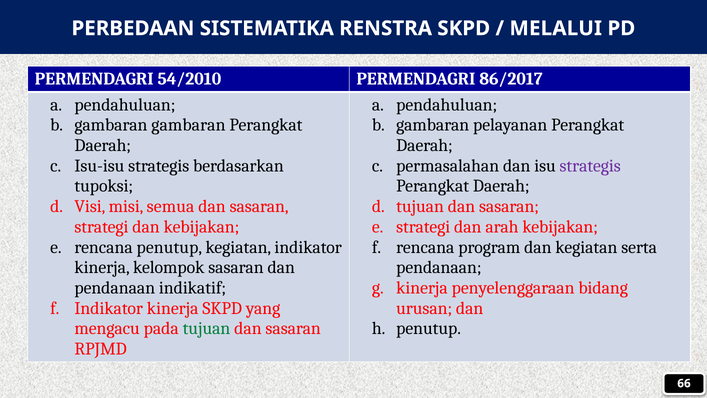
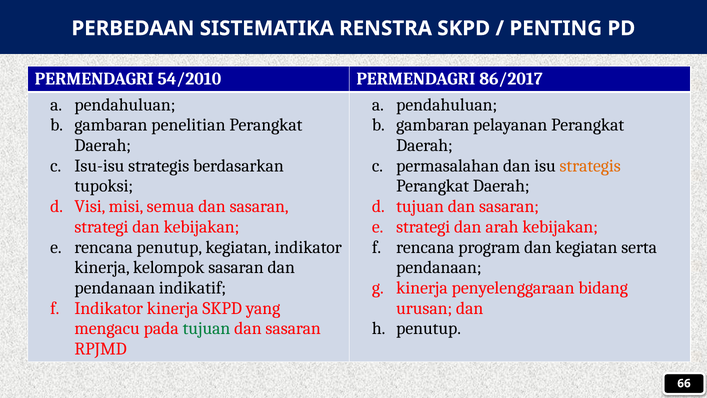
MELALUI: MELALUI -> PENTING (556, 28)
gambaran gambaran: gambaran -> penelitian (188, 125)
strategis colour: purple -> orange (590, 166)
